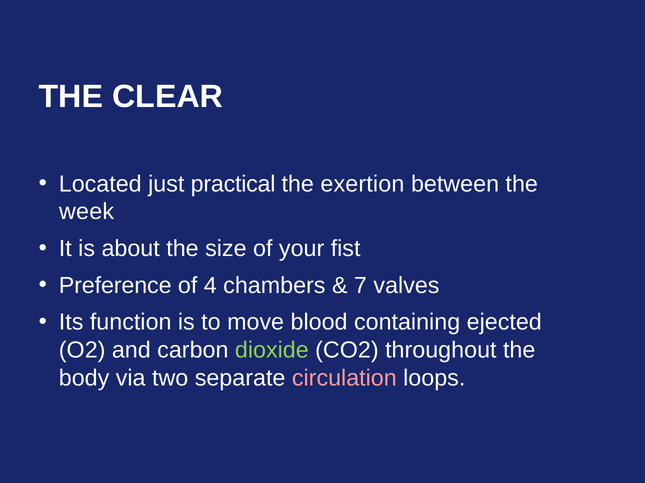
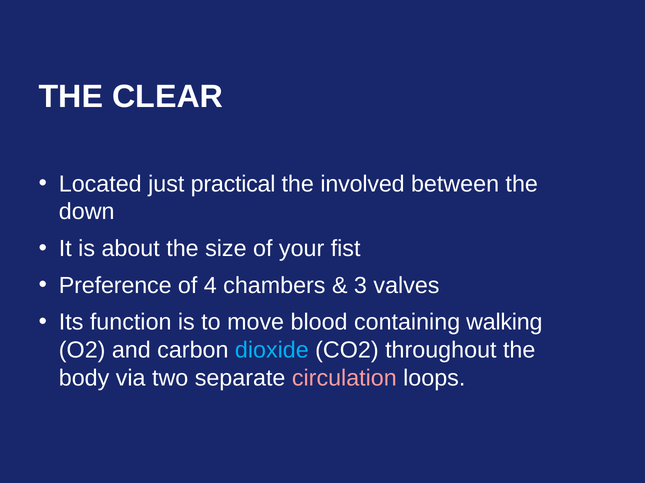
exertion: exertion -> involved (363, 184)
week: week -> down (87, 212)
7: 7 -> 3 (360, 286)
ejected: ejected -> walking (504, 323)
dioxide colour: light green -> light blue (272, 351)
